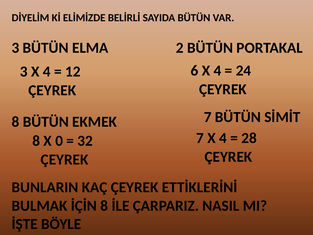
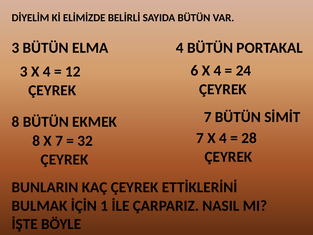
ELMA 2: 2 -> 4 (180, 48)
X 0: 0 -> 7 (59, 141)
İÇİN 8: 8 -> 1 (104, 206)
